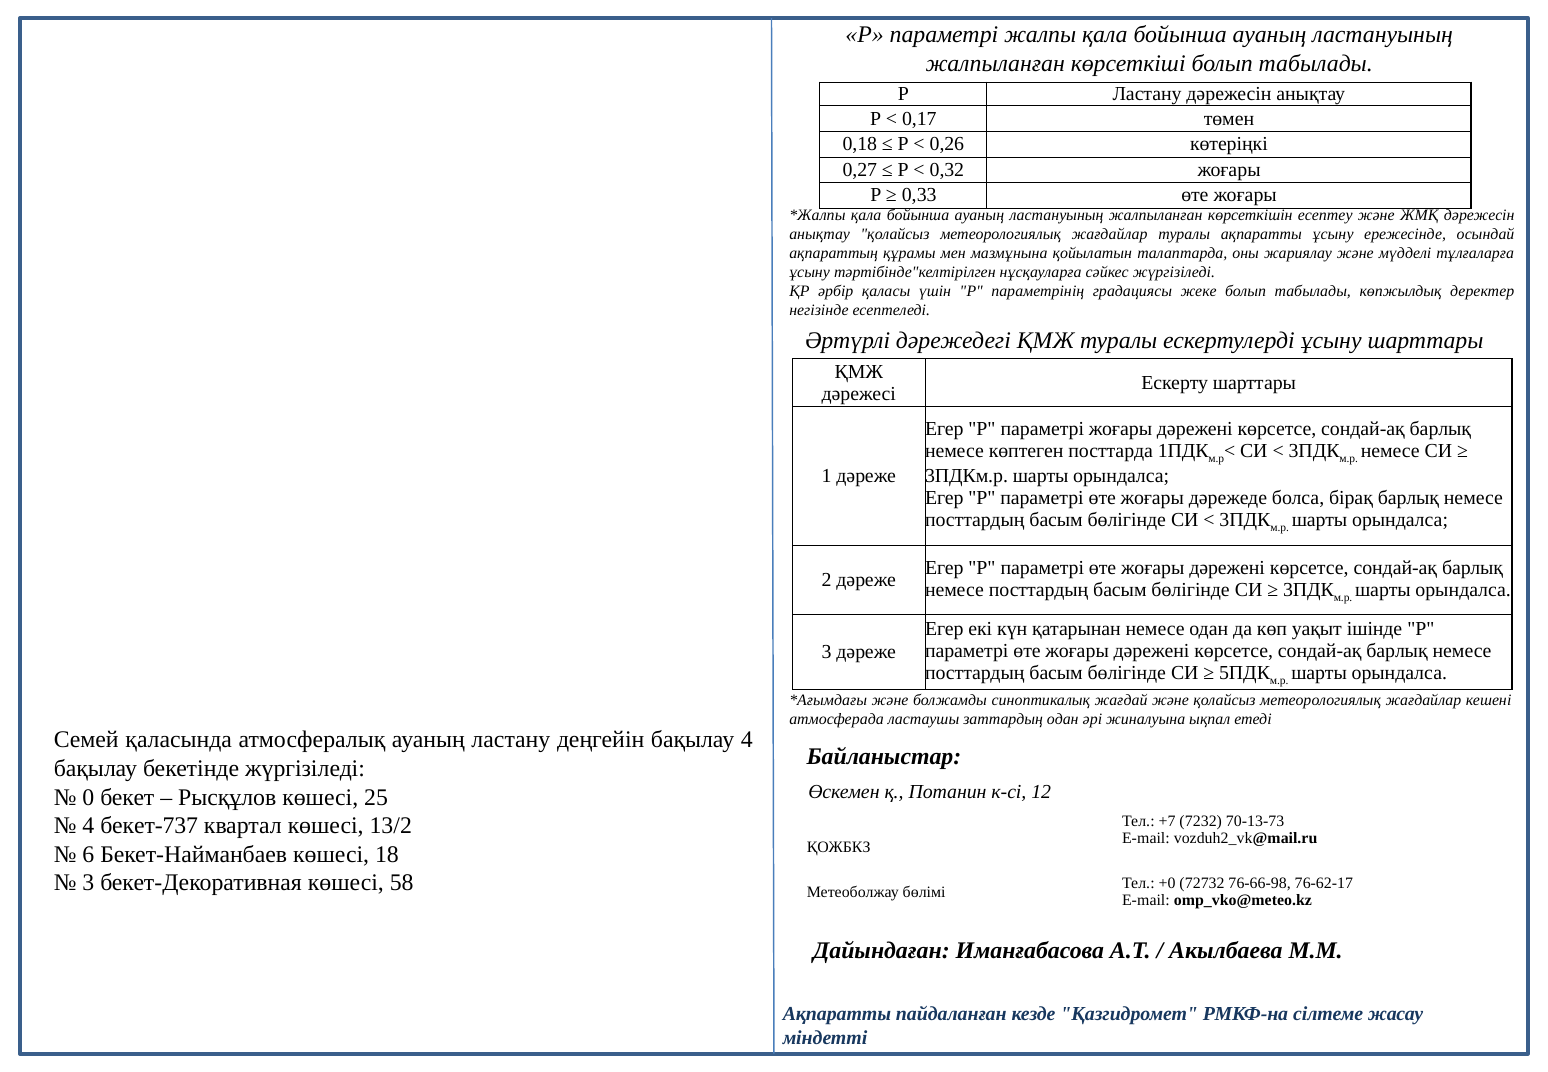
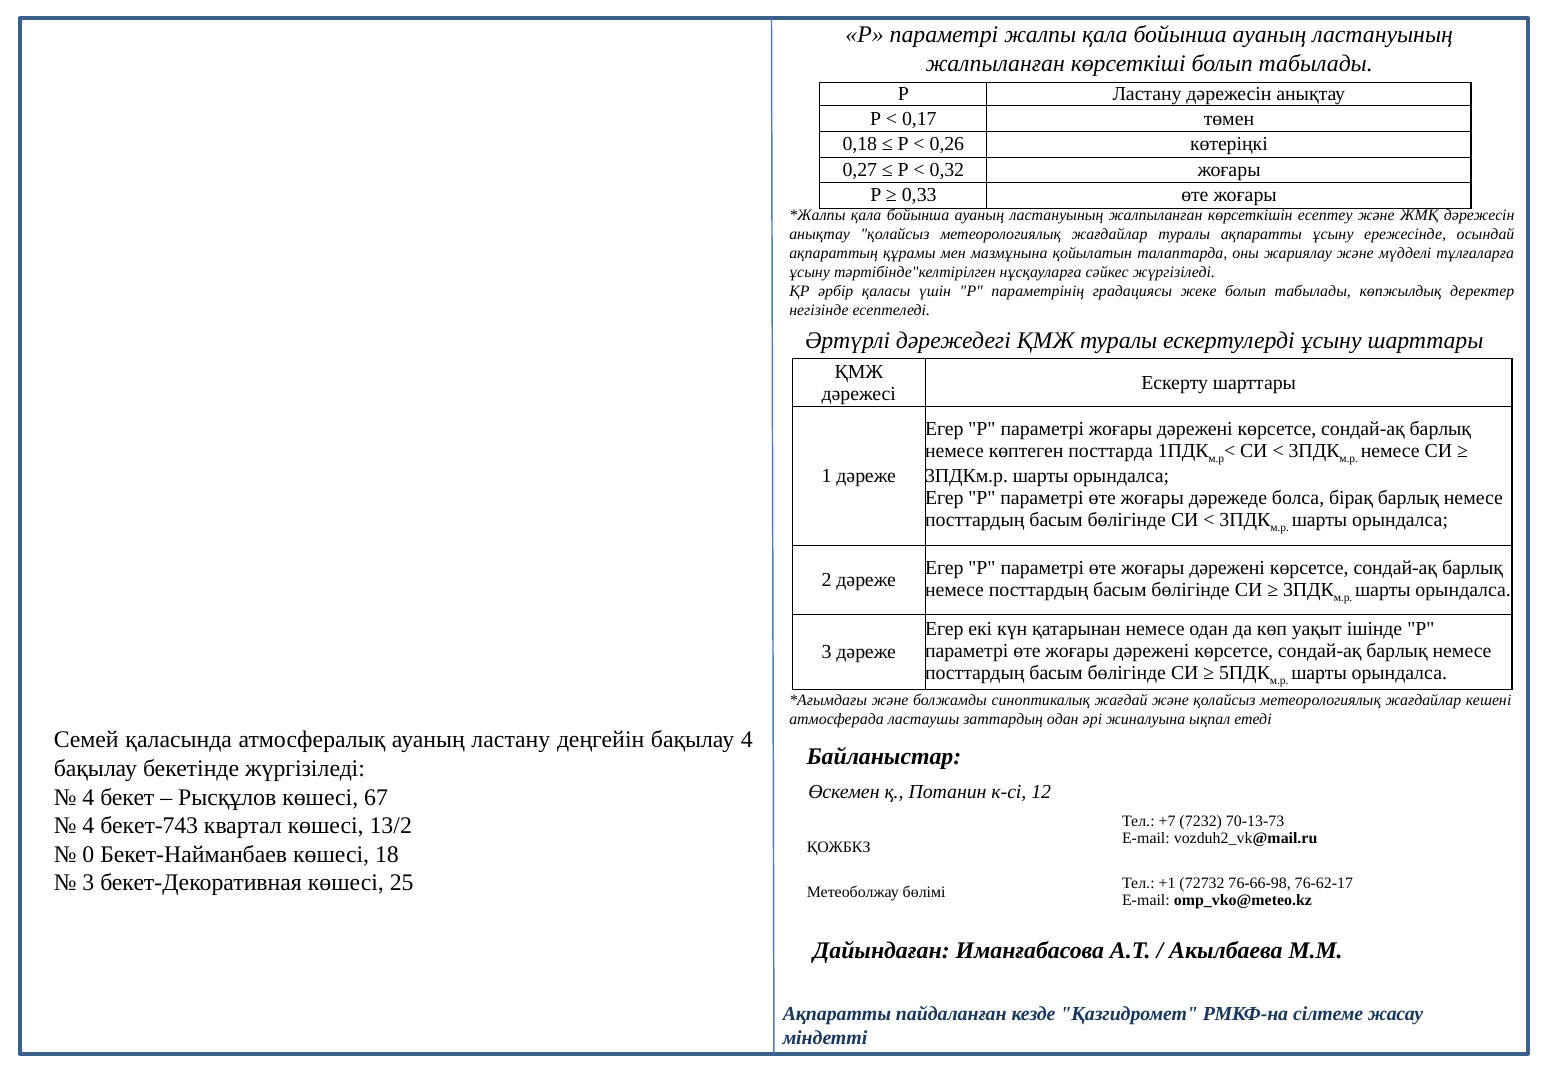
0: 0 -> 4 (88, 797)
25: 25 -> 67 (376, 797)
бекет-737: бекет-737 -> бекет-743 (149, 826)
6: 6 -> 0 (88, 854)
58: 58 -> 25 (402, 883)
+0: +0 -> +1 (1167, 883)
